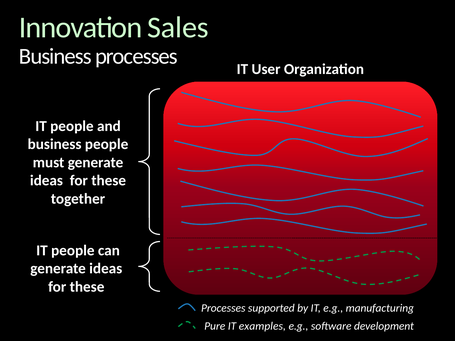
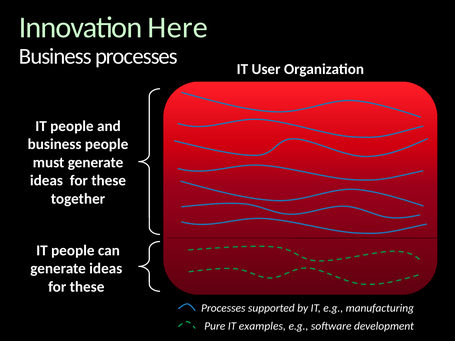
Sales: Sales -> Here (178, 28)
